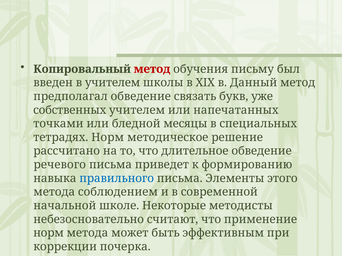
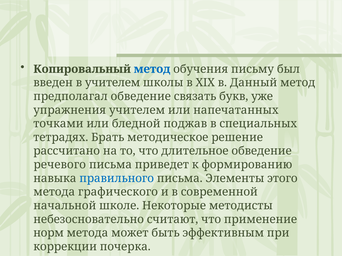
метод colour: red -> blue (152, 69)
собственных: собственных -> упражнения (70, 110)
месяцы: месяцы -> поджав (185, 124)
тетрадях Норм: Норм -> Брать (108, 138)
соблюдением: соблюдением -> графического (118, 192)
